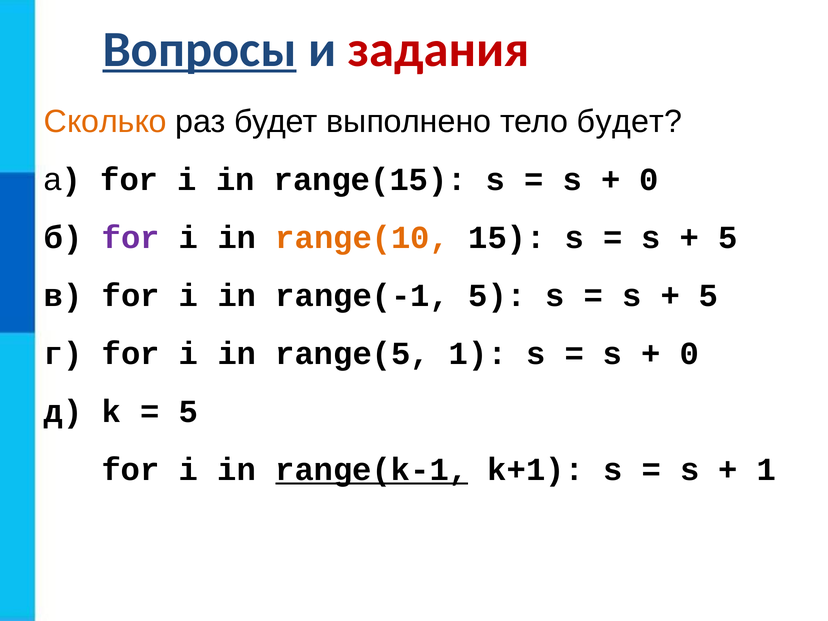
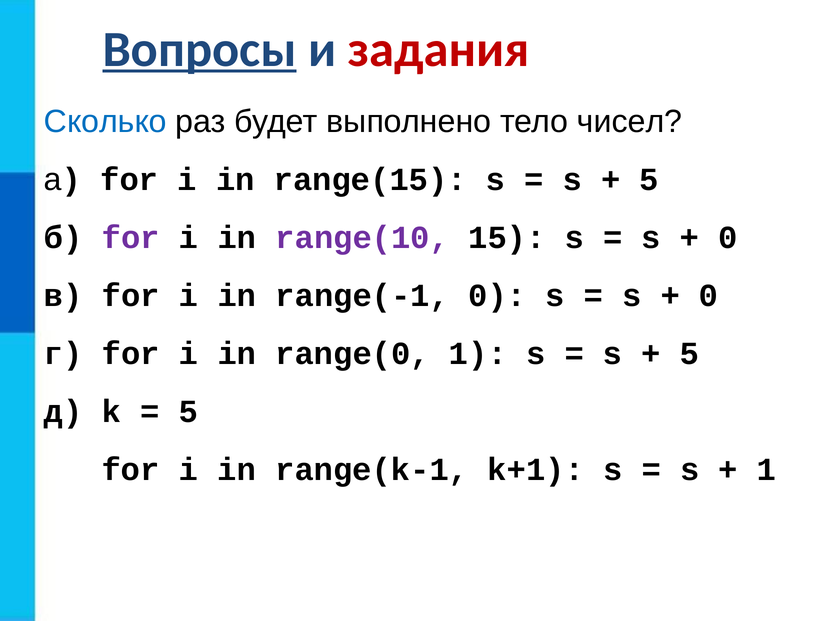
Сколько colour: orange -> blue (105, 122)
тело будет: будет -> чисел (630, 122)
0: 0 -> 5 (649, 180)
range(10 colour: orange -> purple (362, 238)
5: 5 -> 0 (728, 238)
range(-1 5: 5 -> 0 (497, 296)
5: 5 -> 0 (709, 296)
range(5: range(5 -> range(0 (353, 354)
0: 0 -> 5 (689, 354)
range(k-1 underline: present -> none (372, 470)
